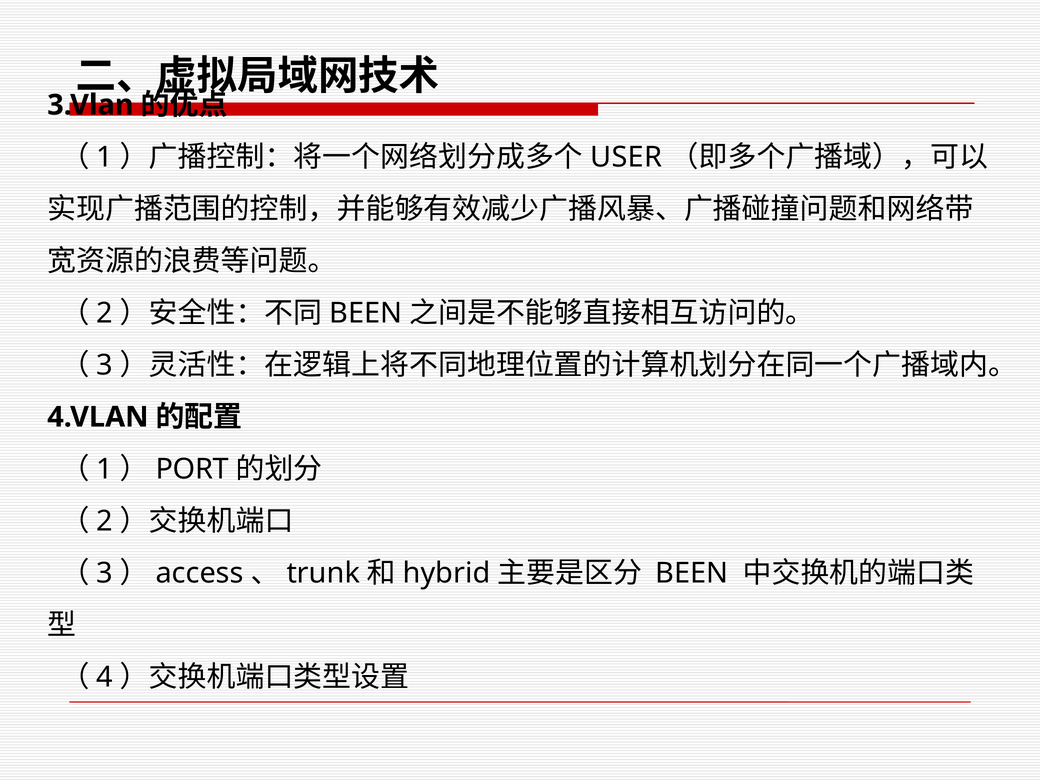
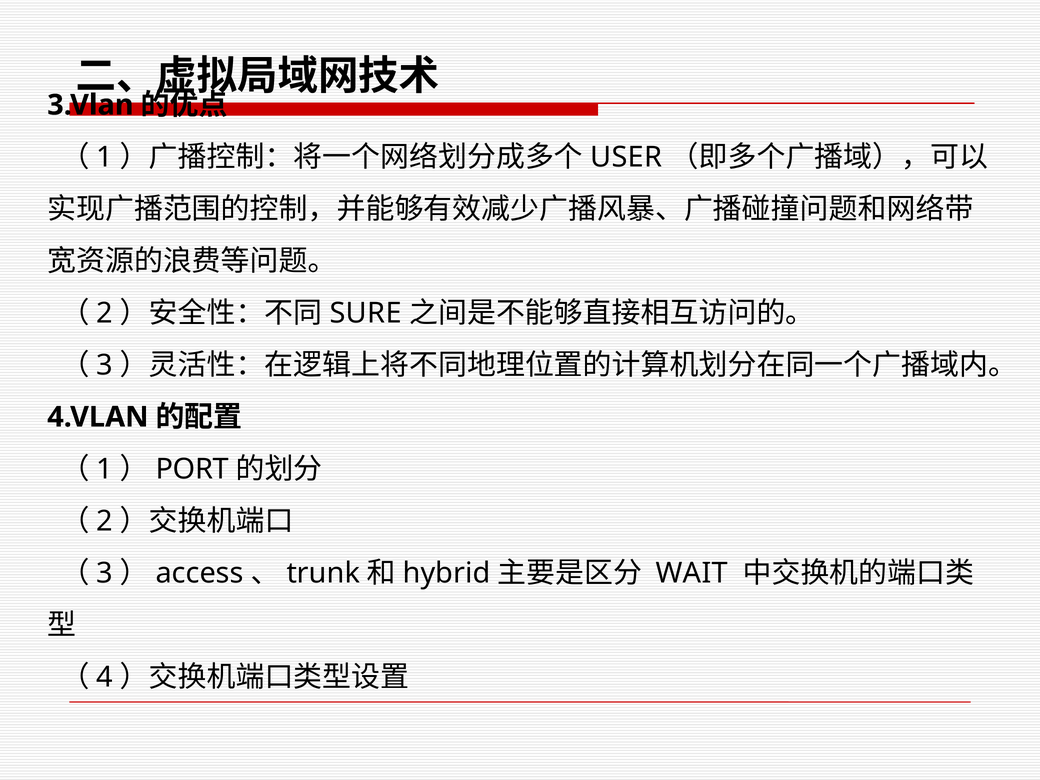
BEEN: BEEN -> SURE (366, 313)
BEEN: BEEN -> WAIT (692, 573)
